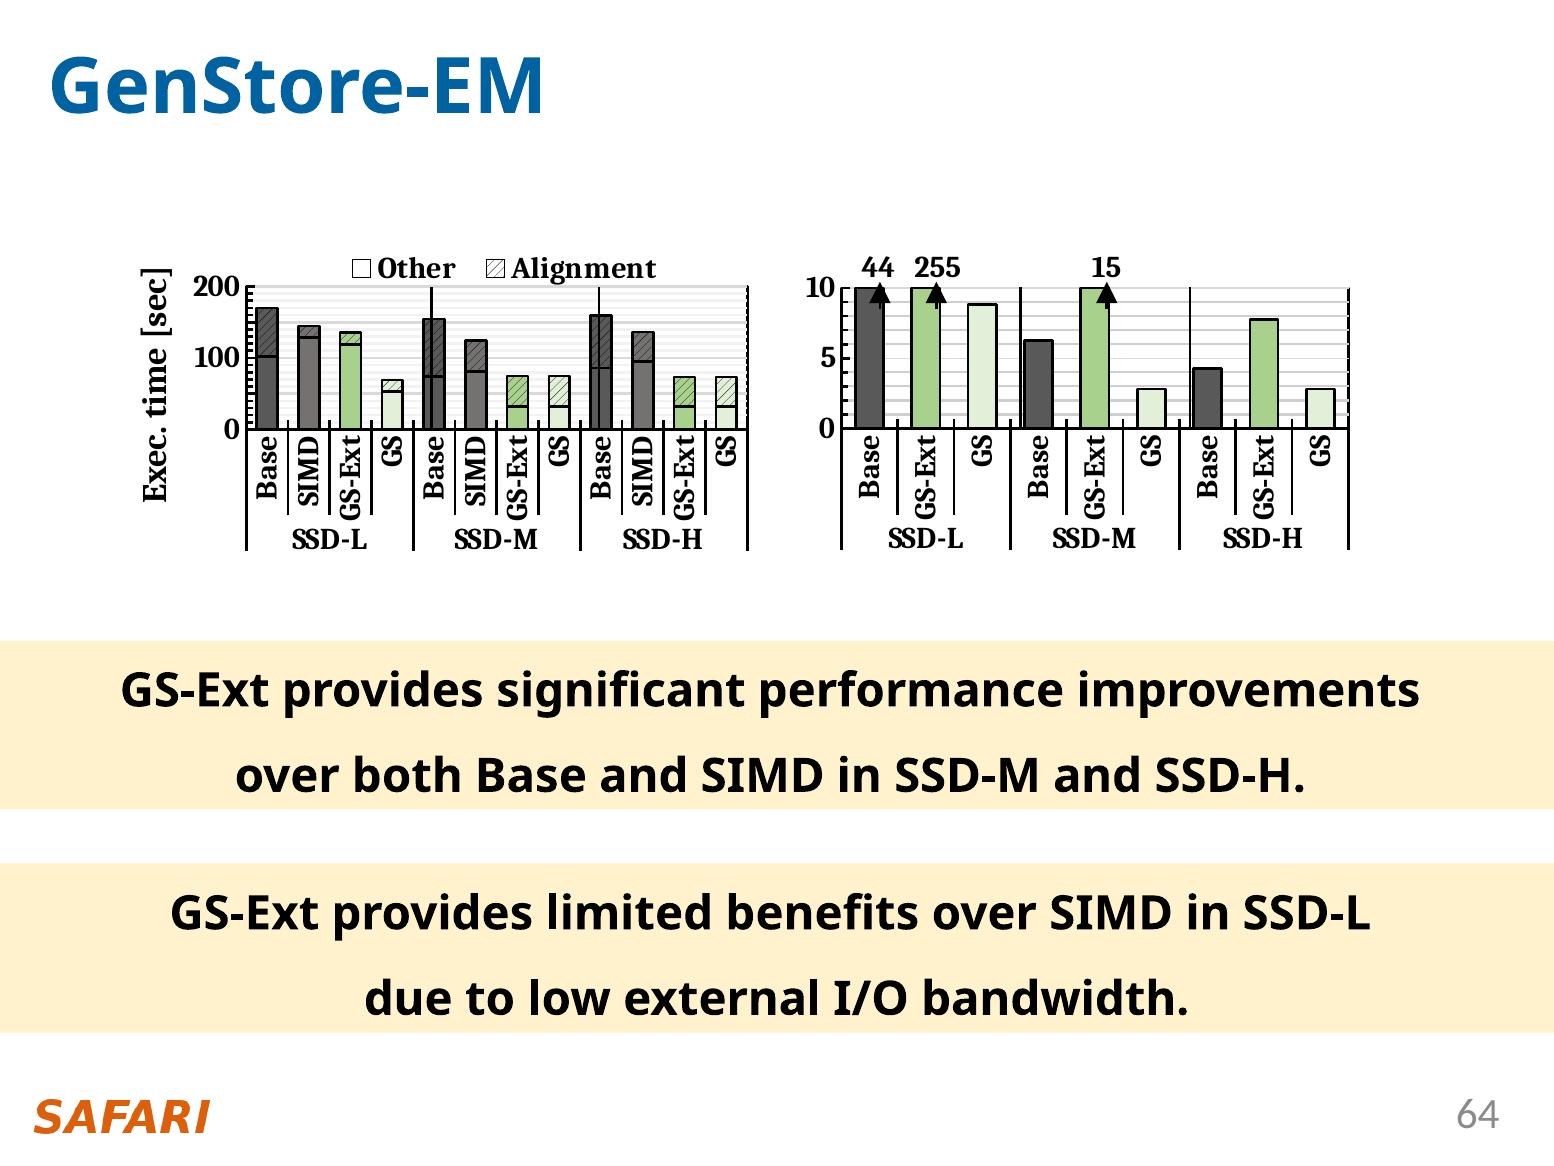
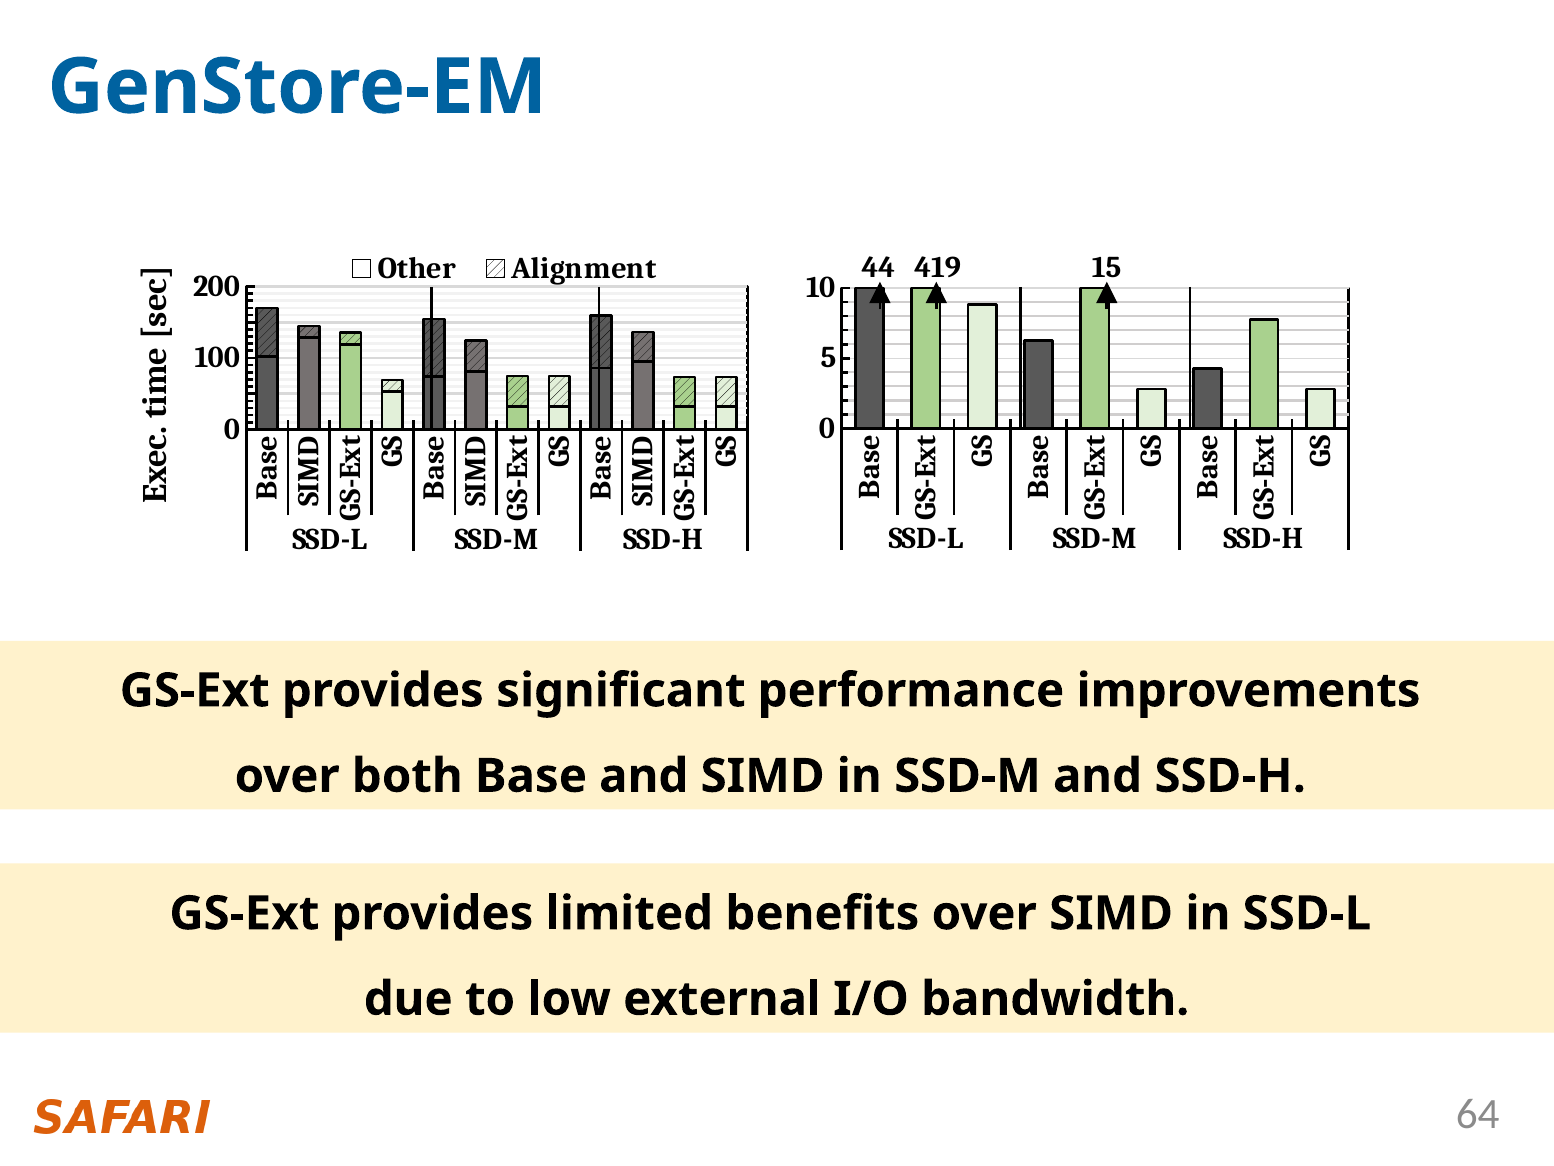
255: 255 -> 419 (938, 267)
